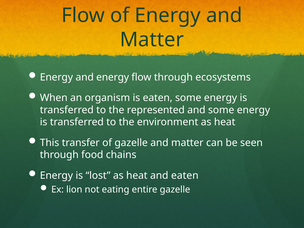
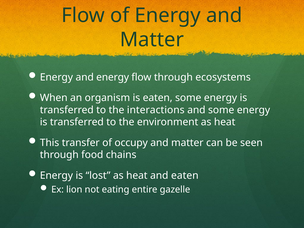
represented: represented -> interactions (156, 110)
of gazelle: gazelle -> occupy (131, 143)
